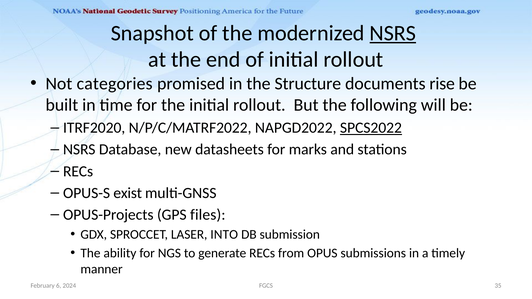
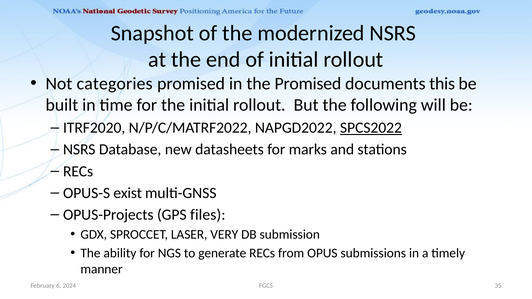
NSRS underline: present -> none (393, 33)
the Structure: Structure -> Promised (308, 84)
rise: rise -> this (442, 84)
INTO: INTO -> VERY (224, 235)
